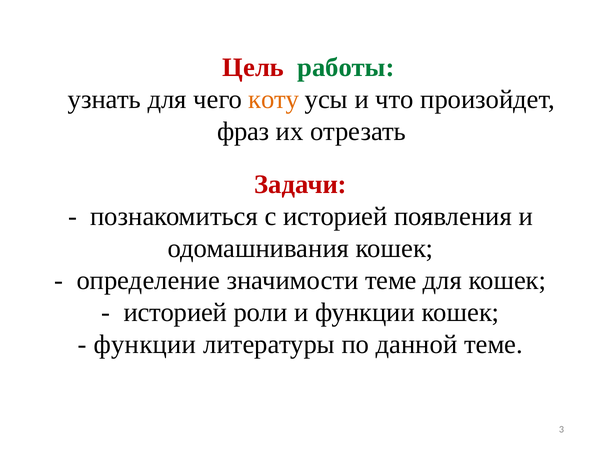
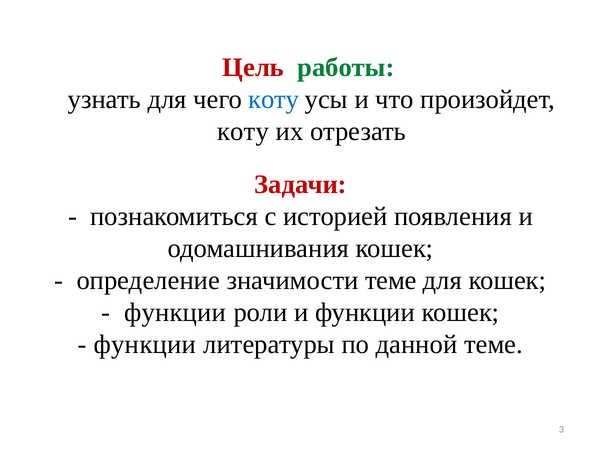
коту colour: orange -> blue (274, 99)
фраз: фраз -> коту (243, 131)
историей: историей -> функции (175, 312)
